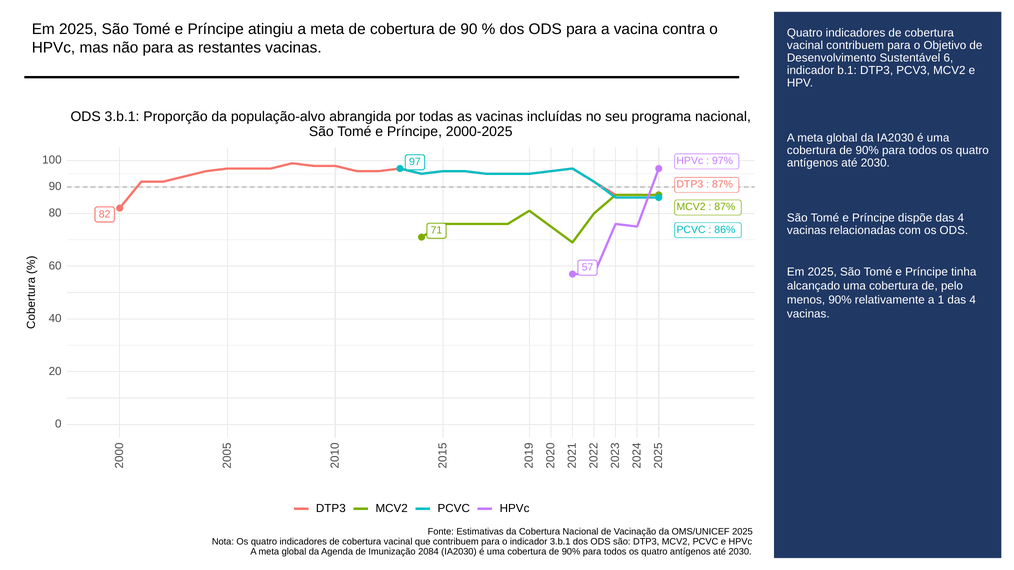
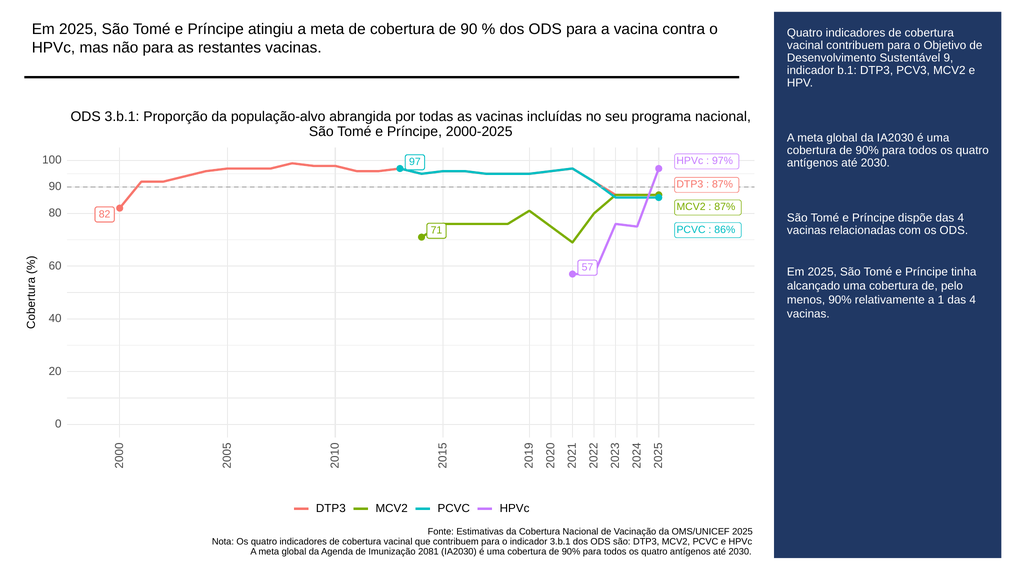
Sustentável 6: 6 -> 9 (948, 58)
2084: 2084 -> 2081 (428, 552)
